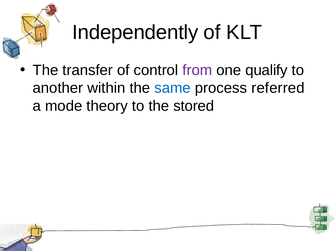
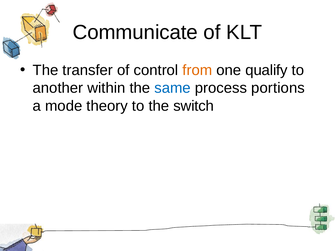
Independently: Independently -> Communicate (135, 32)
from colour: purple -> orange (197, 70)
referred: referred -> portions (278, 88)
stored: stored -> switch (194, 106)
